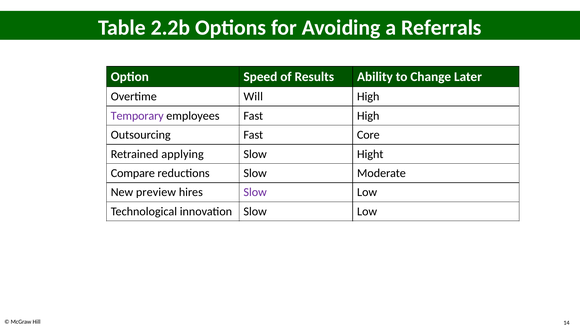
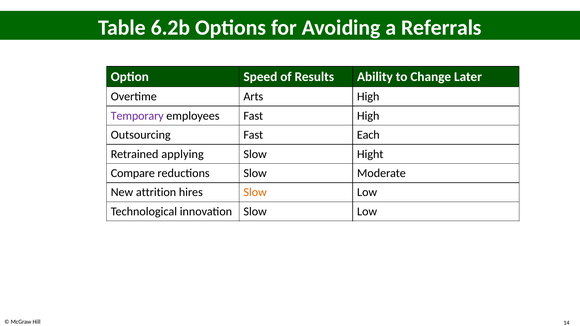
2.2b: 2.2b -> 6.2b (170, 28)
Will: Will -> Arts (253, 97)
Core: Core -> Each (368, 135)
preview: preview -> attrition (156, 192)
Slow colour: purple -> orange (255, 192)
